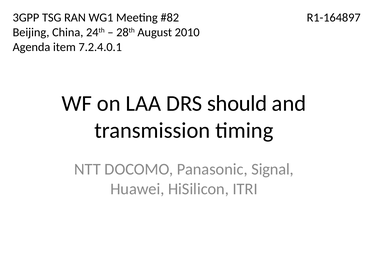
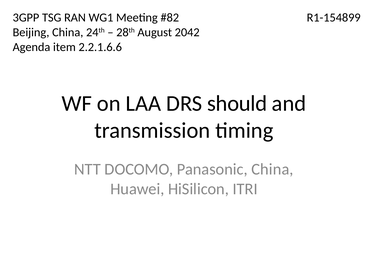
R1-164897: R1-164897 -> R1-154899 (334, 18)
2010: 2010 -> 2042 (187, 32)
7.2.4.0.1: 7.2.4.0.1 -> 2.2.1.6.6 (100, 47)
Panasonic Signal: Signal -> China (272, 169)
